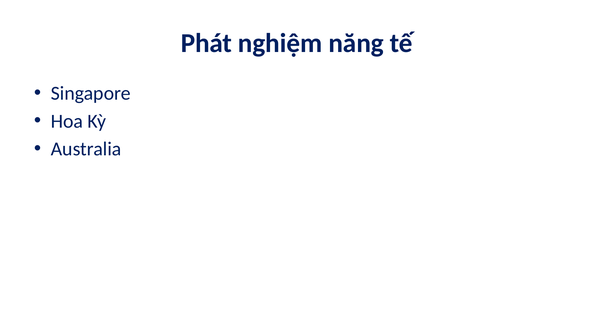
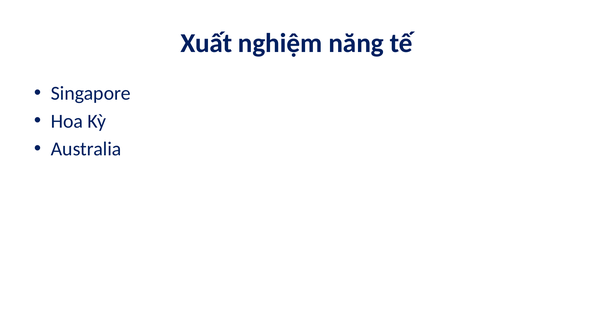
Phát: Phát -> Xuất (206, 43)
